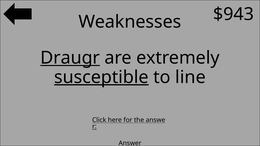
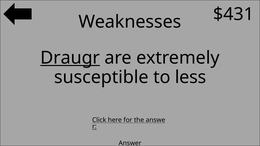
$943: $943 -> $431 (234, 14)
susceptible underline: present -> none (101, 77)
line: line -> less (191, 77)
